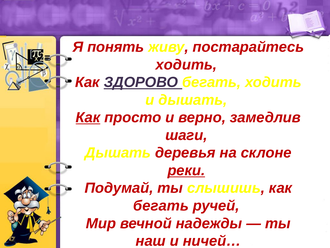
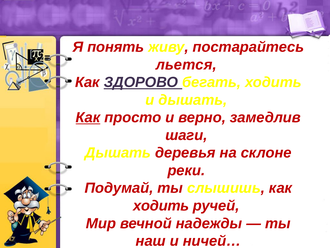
ходить: ходить -> льется (186, 65)
реки underline: present -> none (186, 170)
бегать: бегать -> ходить (161, 205)
